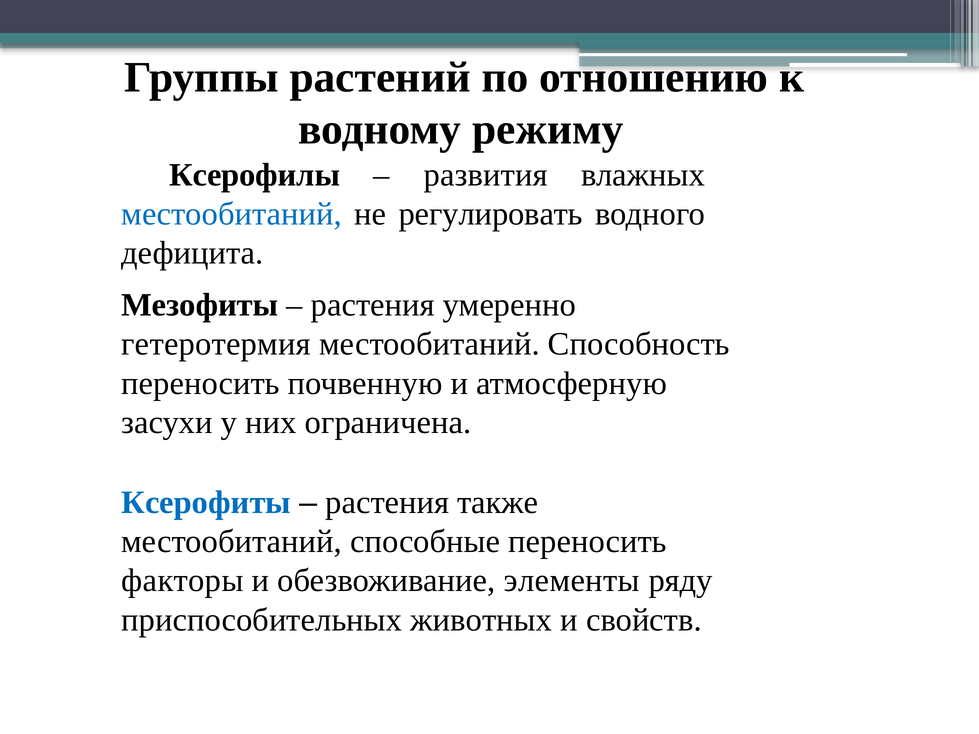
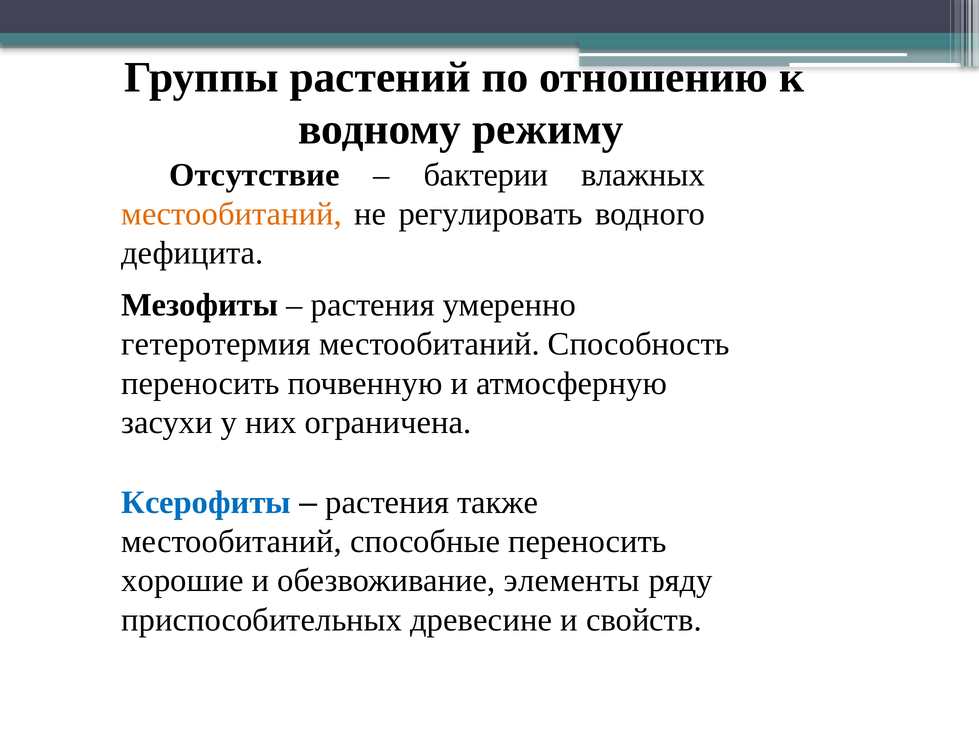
Ксерофилы: Ксерофилы -> Отсутствие (255, 175)
развития: развития -> бактерии (486, 175)
местообитаний colour: blue -> orange (232, 214)
факторы: факторы -> хорошие (183, 581)
животных: животных -> древесине (481, 620)
